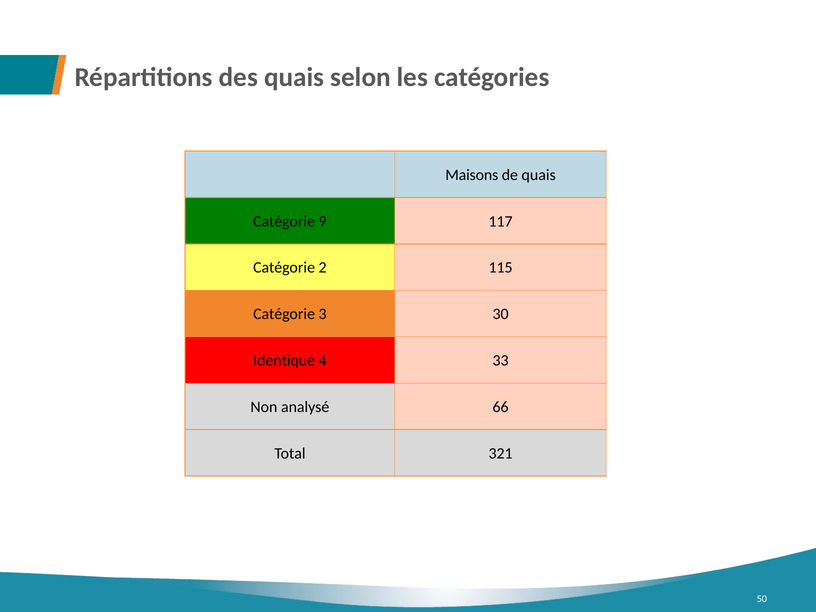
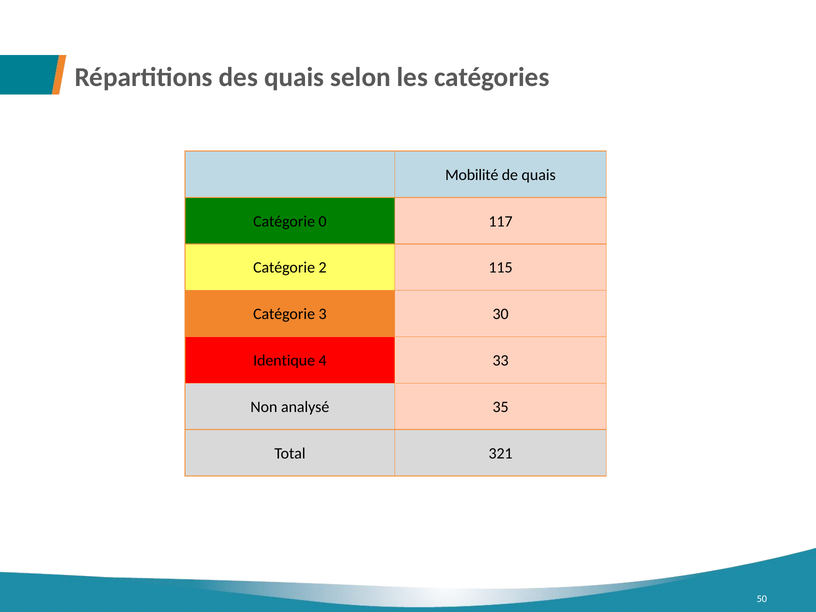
Maisons: Maisons -> Mobilité (472, 175)
9: 9 -> 0 (323, 221)
66: 66 -> 35 (501, 407)
